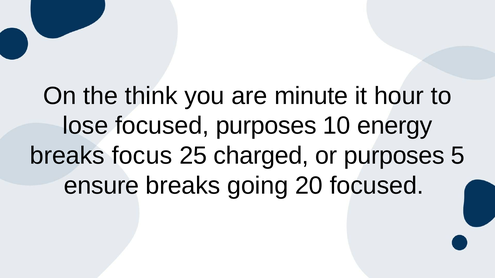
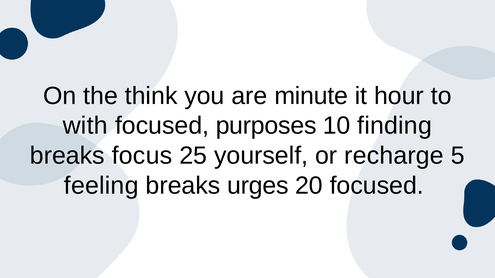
lose: lose -> with (85, 126)
energy: energy -> finding (395, 126)
charged: charged -> yourself (261, 156)
or purposes: purposes -> recharge (394, 156)
ensure: ensure -> feeling (101, 186)
going: going -> urges (258, 186)
